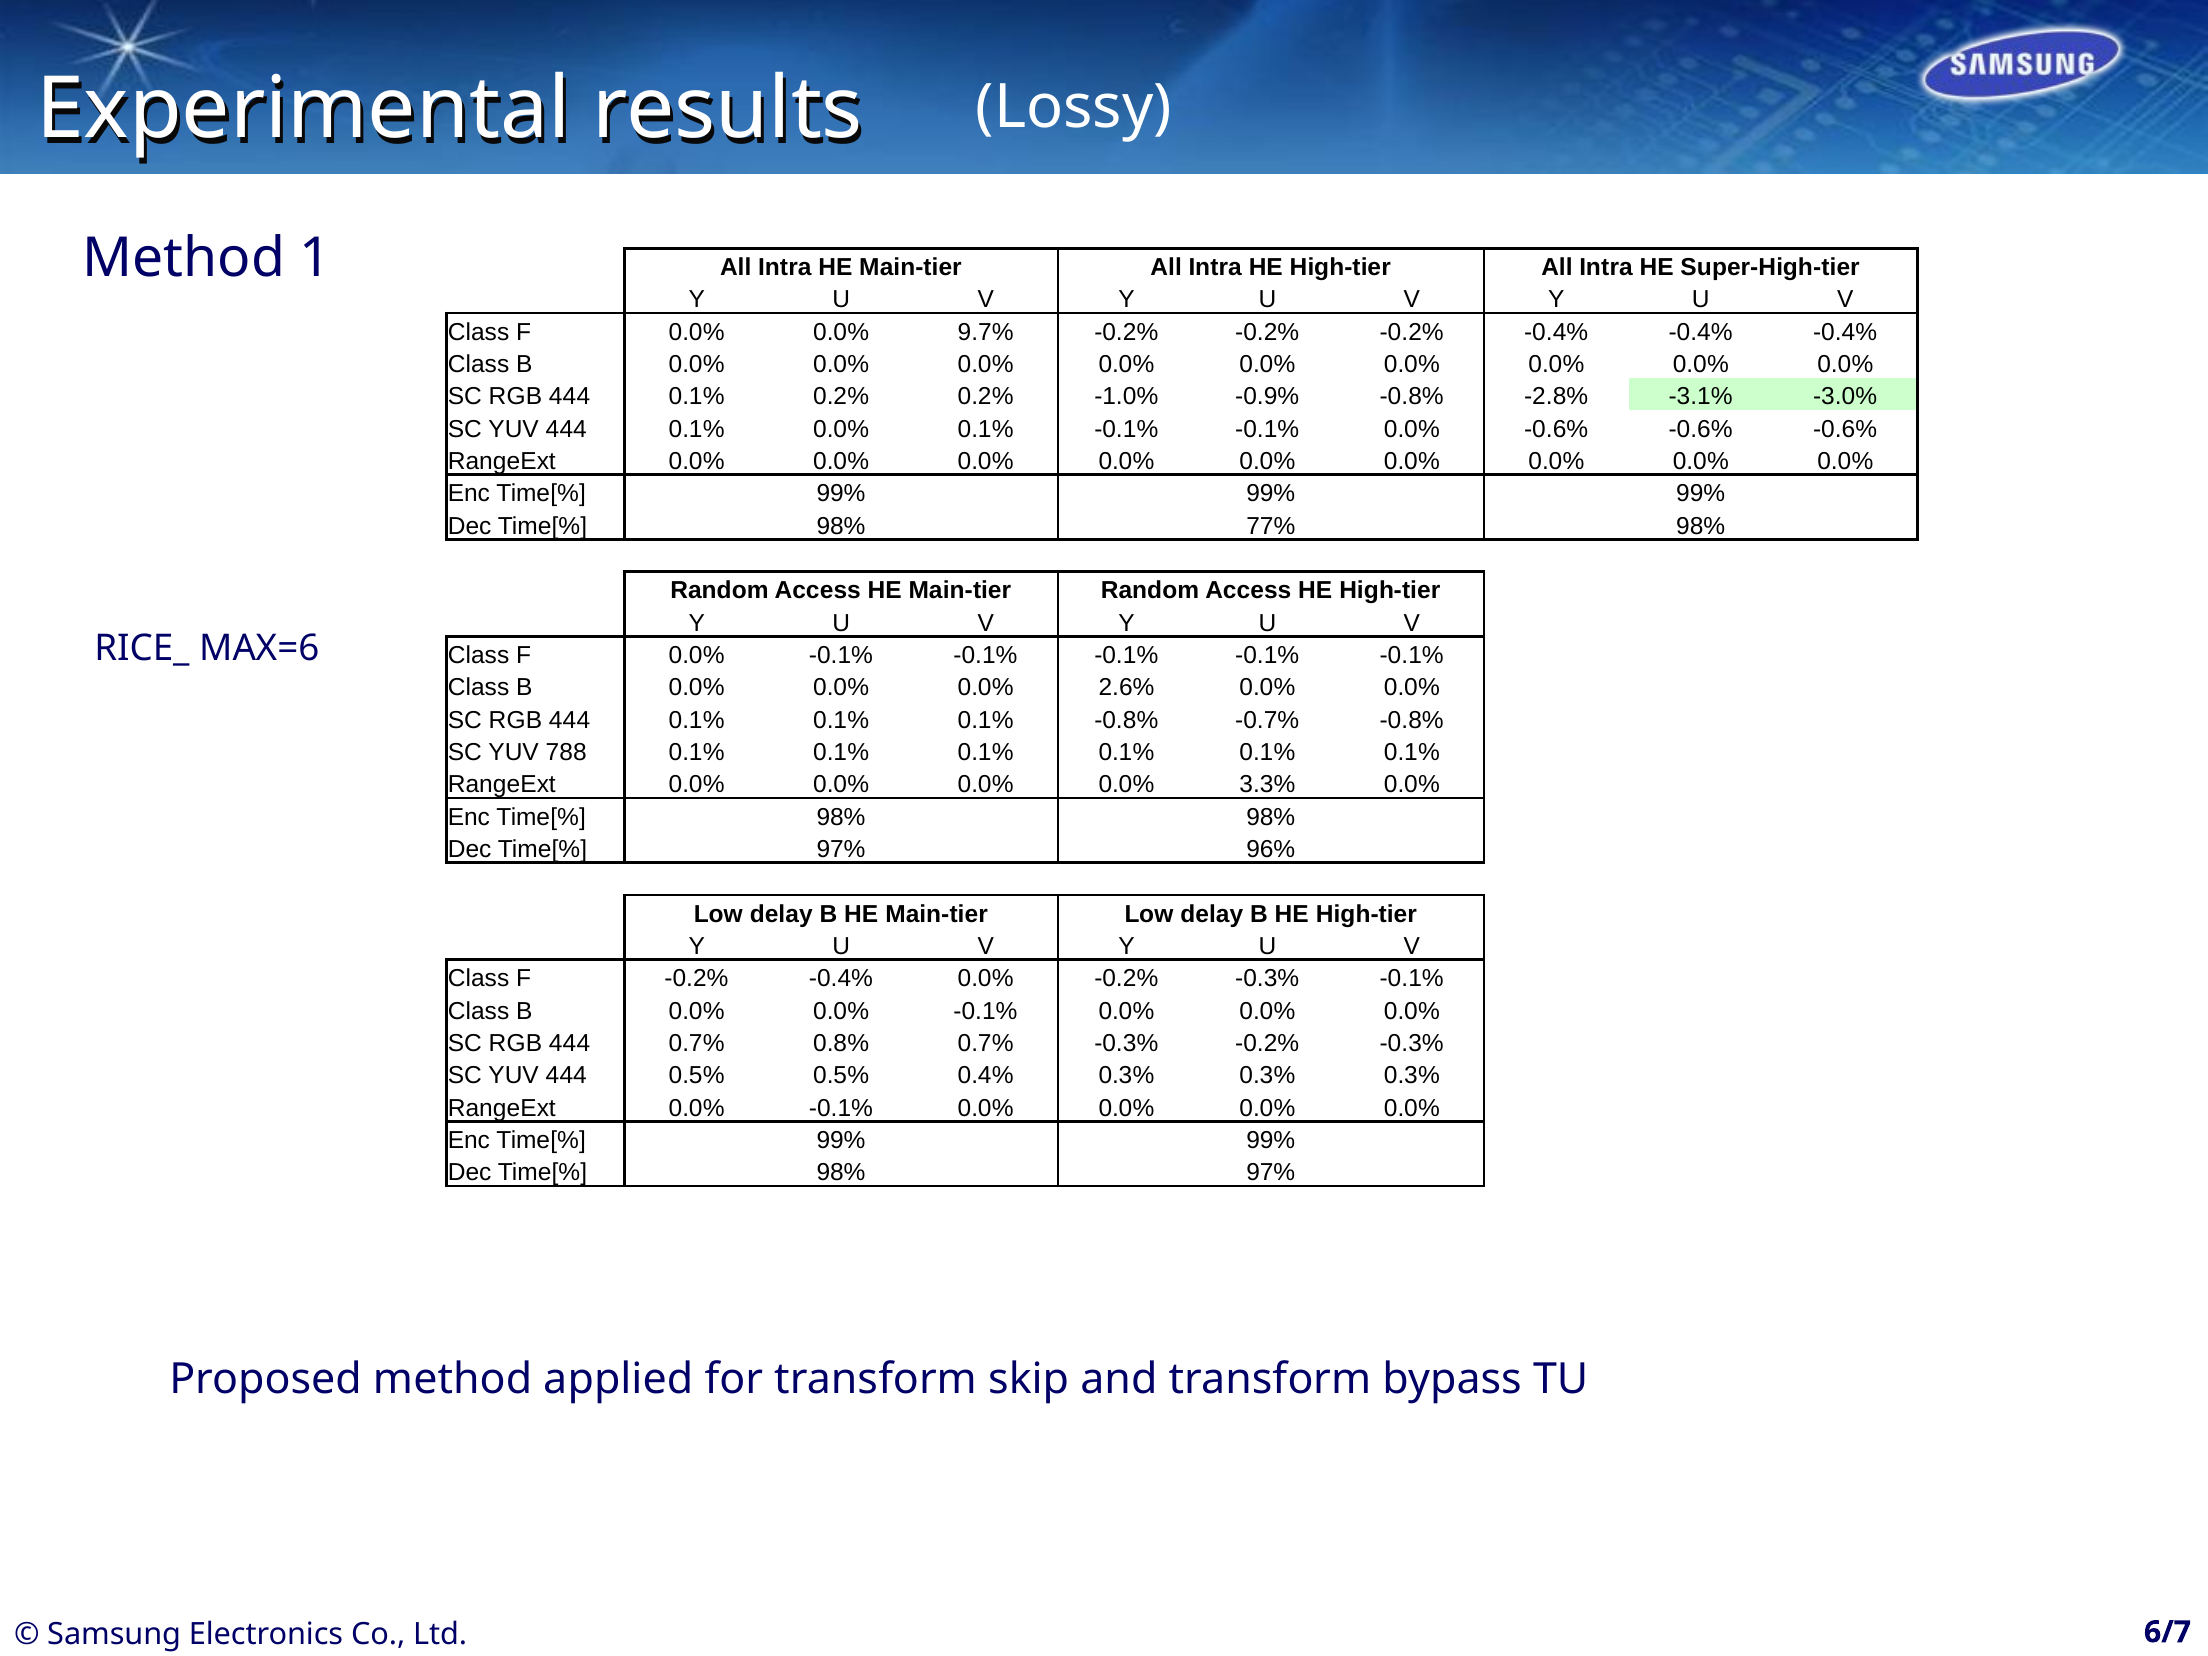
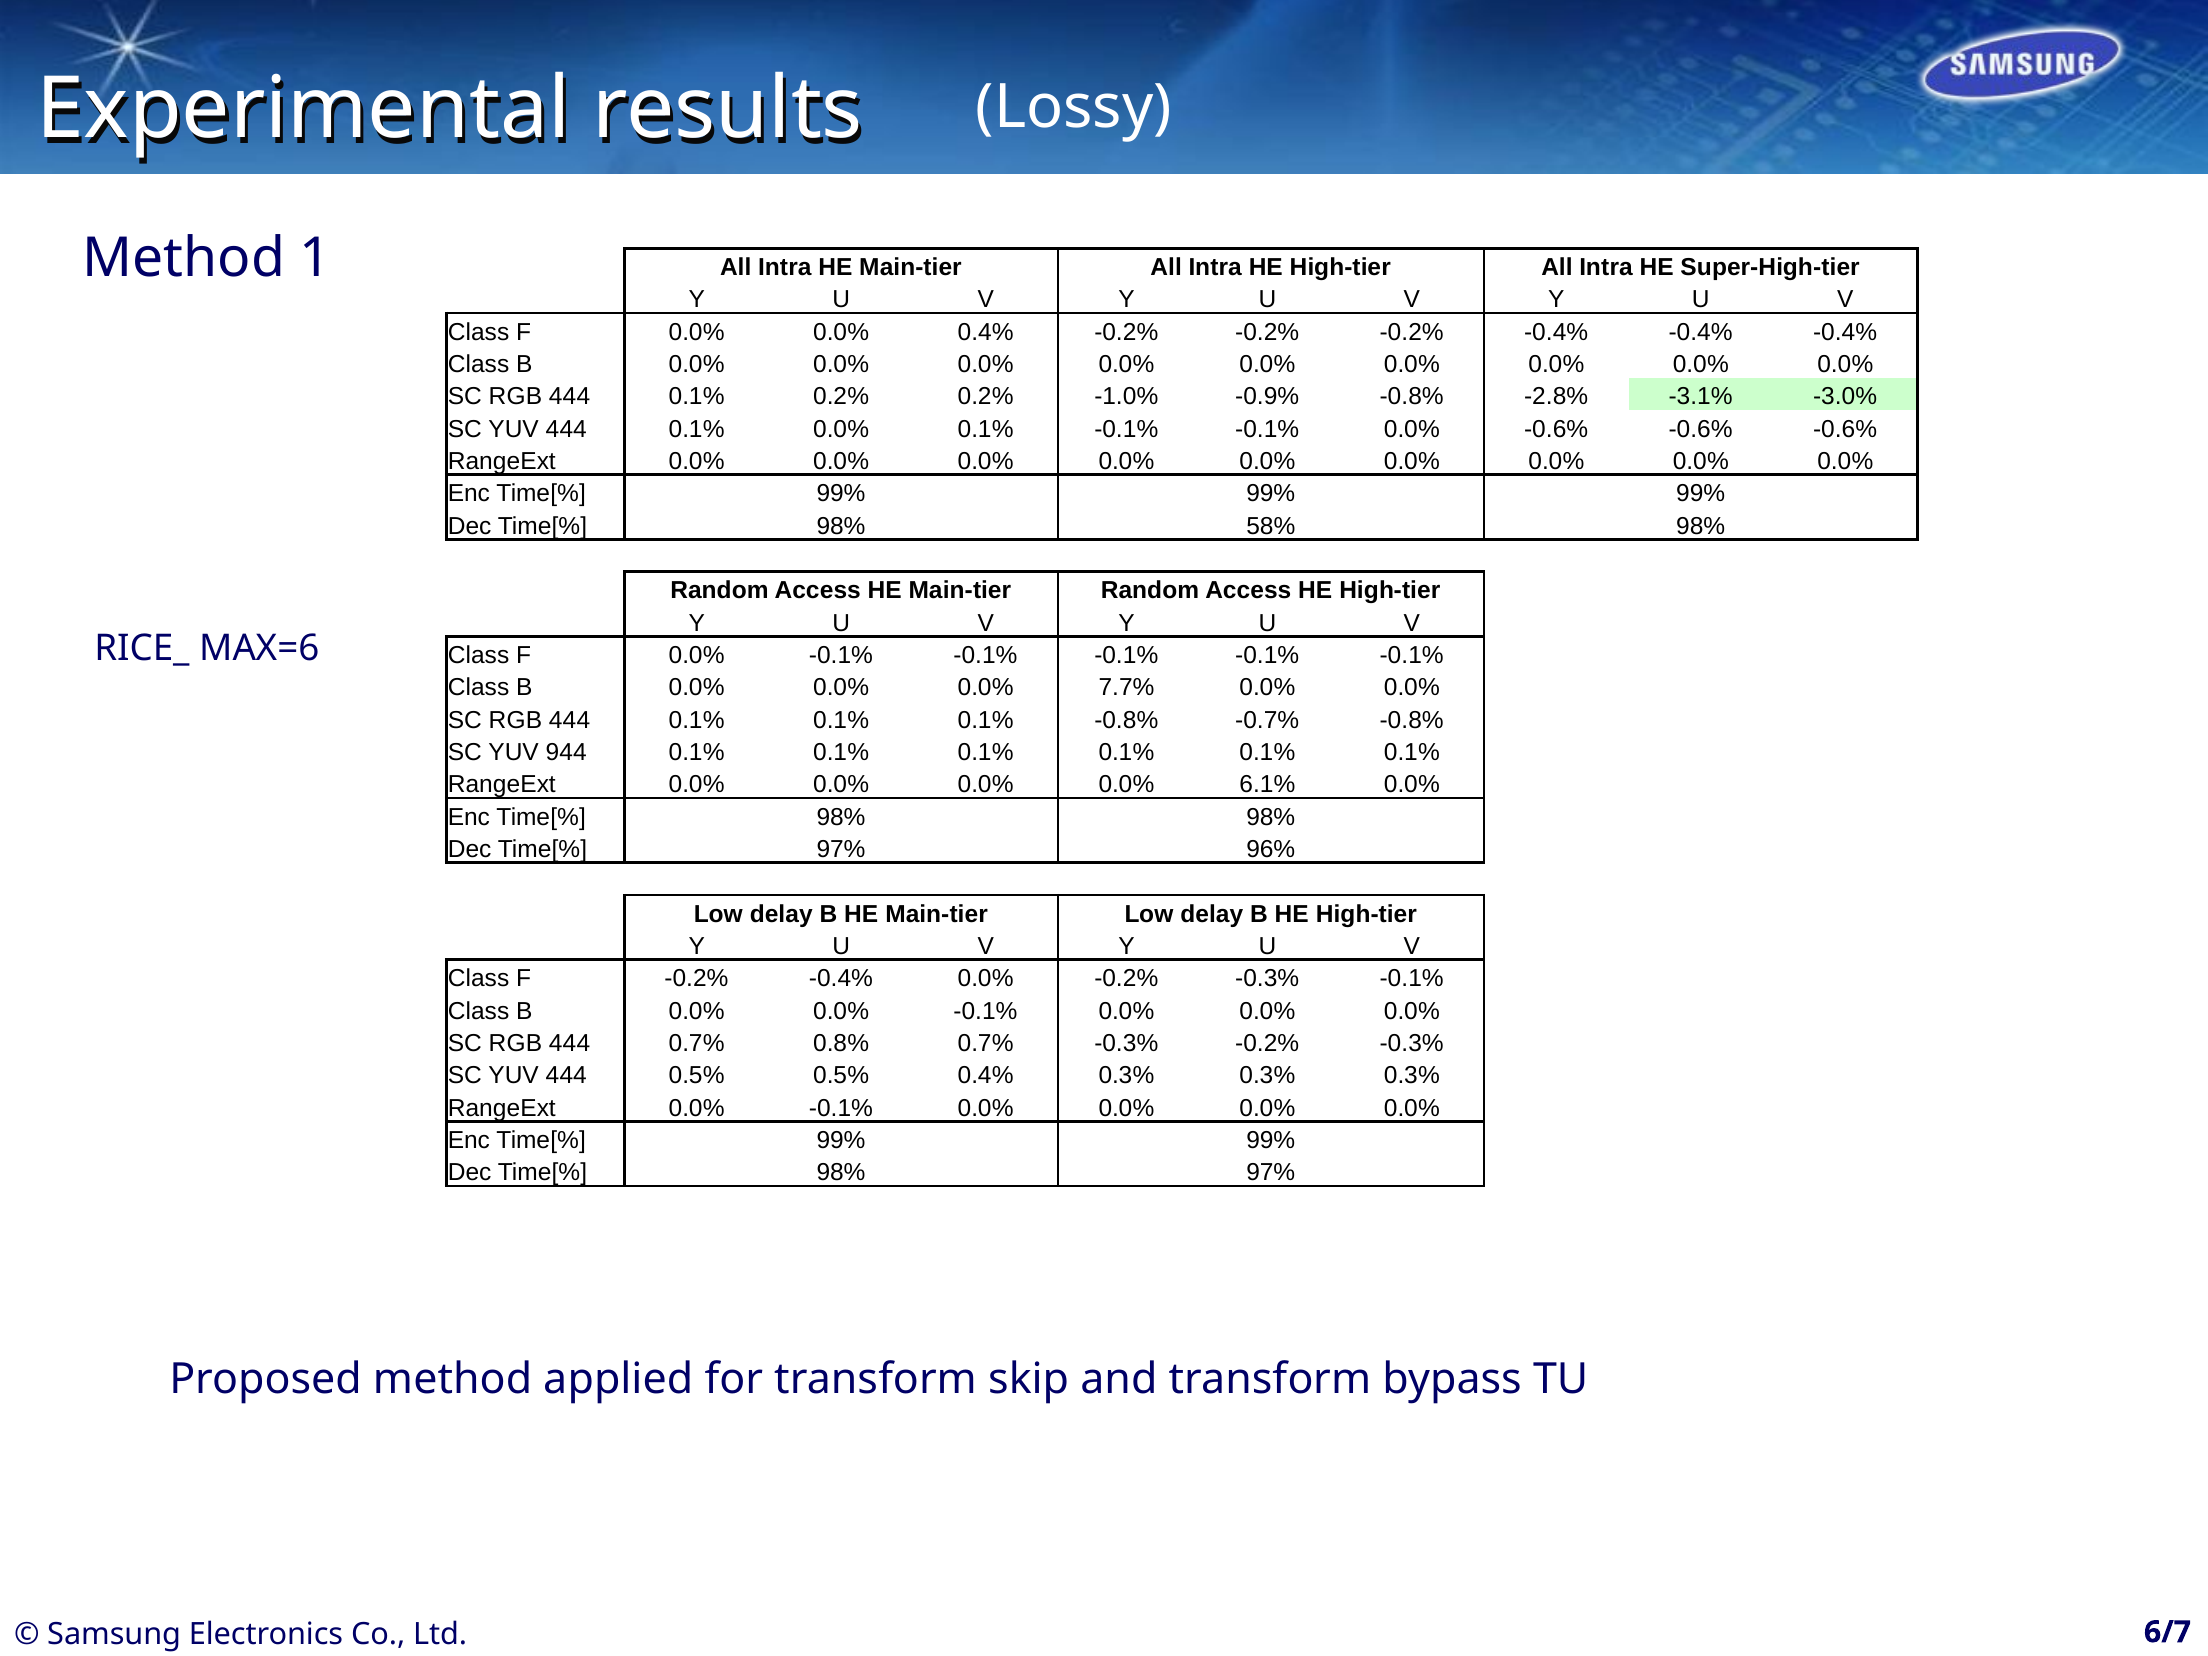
0.0% 9.7%: 9.7% -> 0.4% (986, 332)
77%: 77% -> 58% (1271, 526)
2.6%: 2.6% -> 7.7% (1126, 688)
788: 788 -> 944 (566, 752)
3.3%: 3.3% -> 6.1% (1267, 785)
